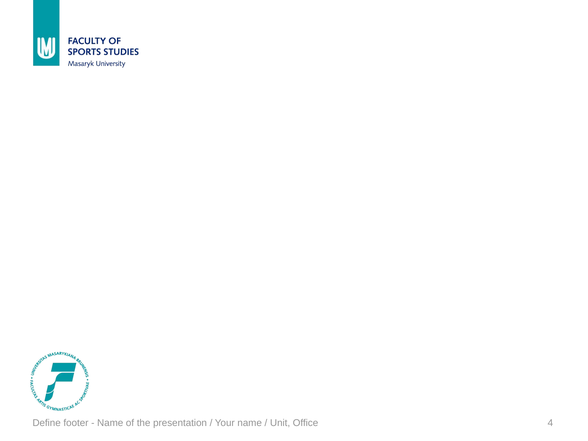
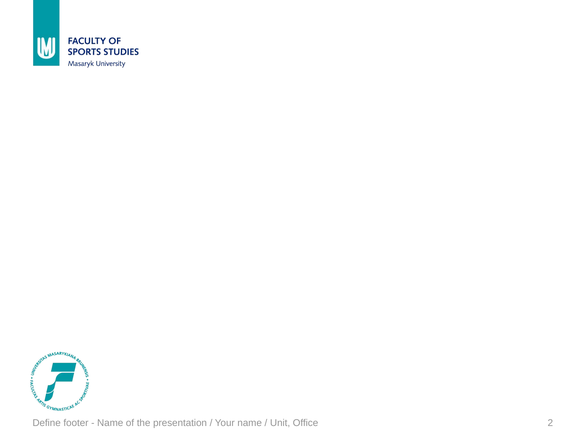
4: 4 -> 2 (550, 423)
